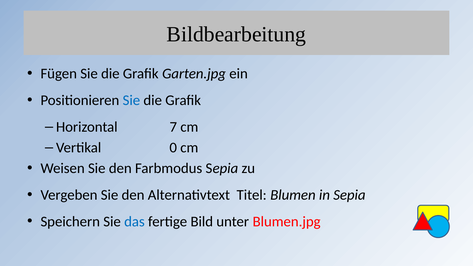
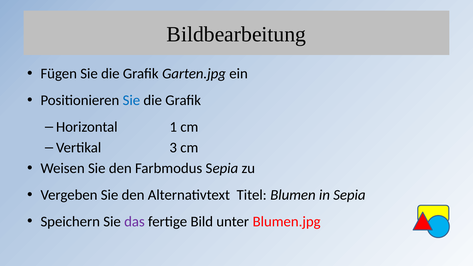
7: 7 -> 1 (173, 127)
0: 0 -> 3 (173, 148)
das colour: blue -> purple (134, 222)
